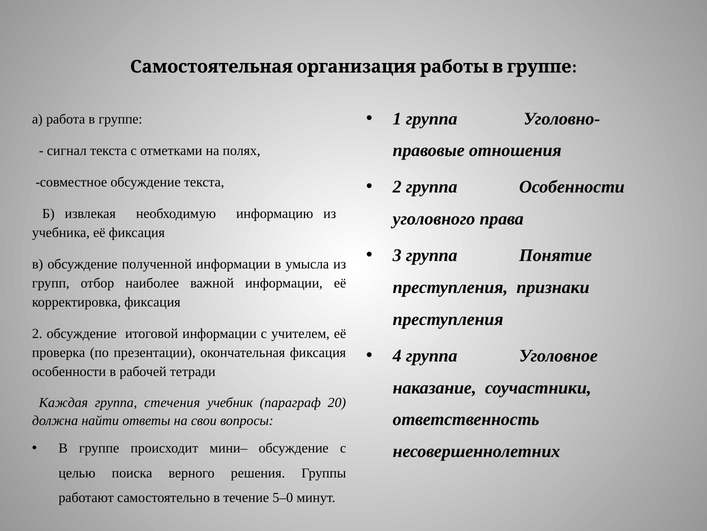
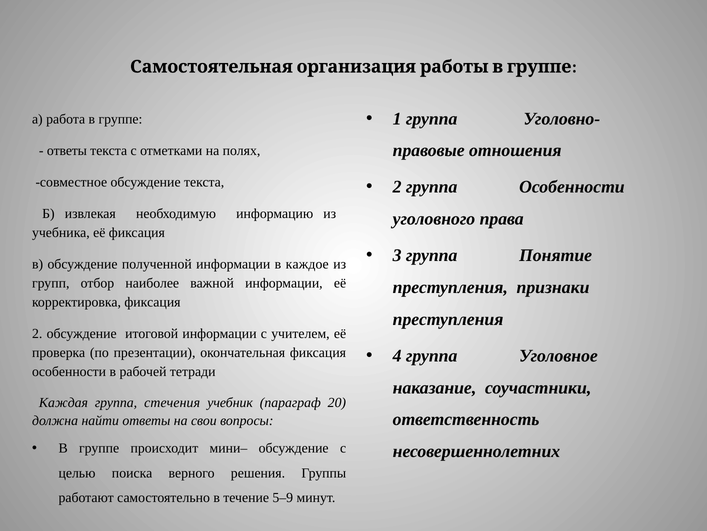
сигнал: сигнал -> ответы (67, 150)
умысла: умысла -> каждое (307, 264)
5–0: 5–0 -> 5–9 (283, 497)
